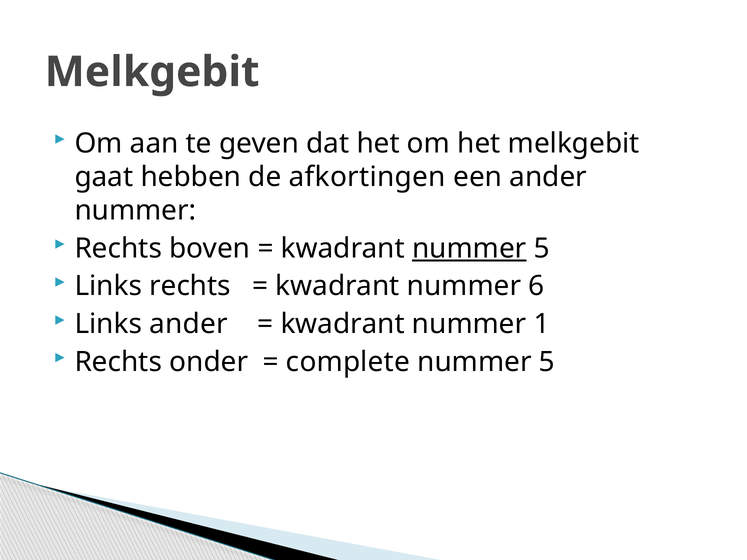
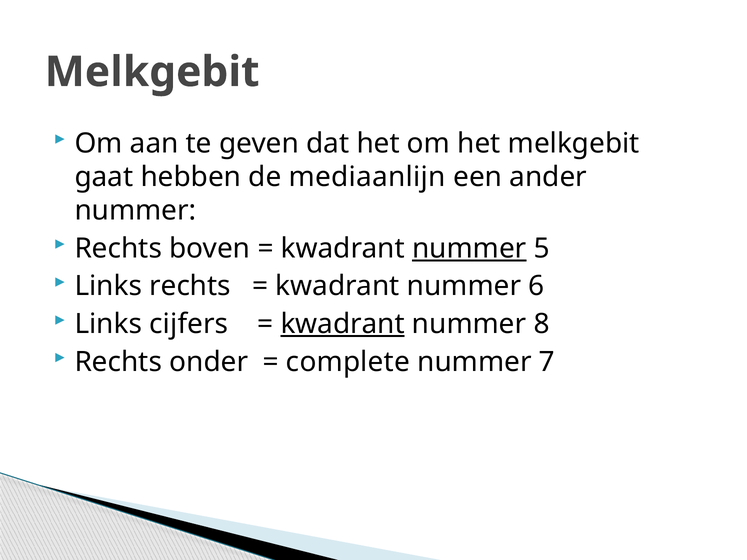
afkortingen: afkortingen -> mediaanlijn (367, 177)
Links ander: ander -> cijfers (189, 324)
kwadrant underline: none -> present (343, 324)
1: 1 -> 8 (542, 324)
5: 5 -> 7 (547, 362)
